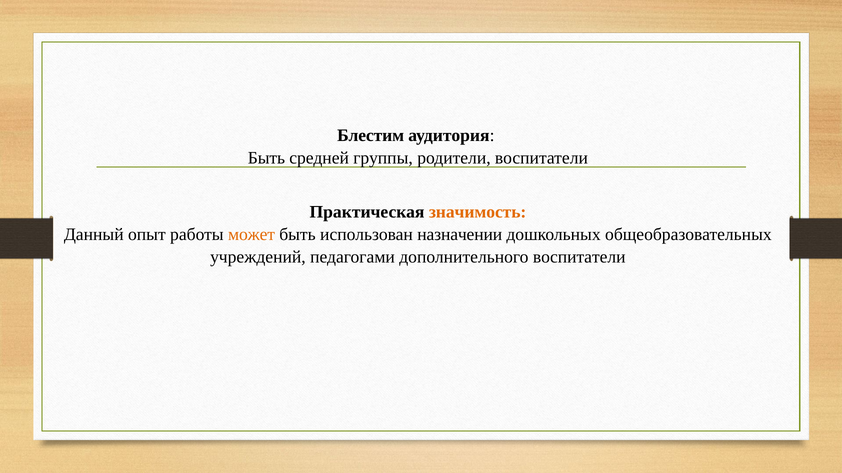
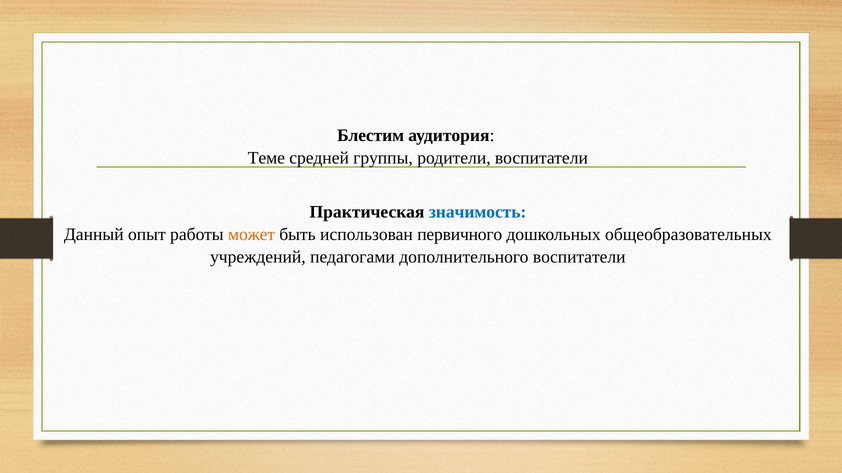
Быть: Быть -> Теме (266, 158)
значимость colour: orange -> blue (478, 212)
назначении: назначении -> первичного (460, 235)
